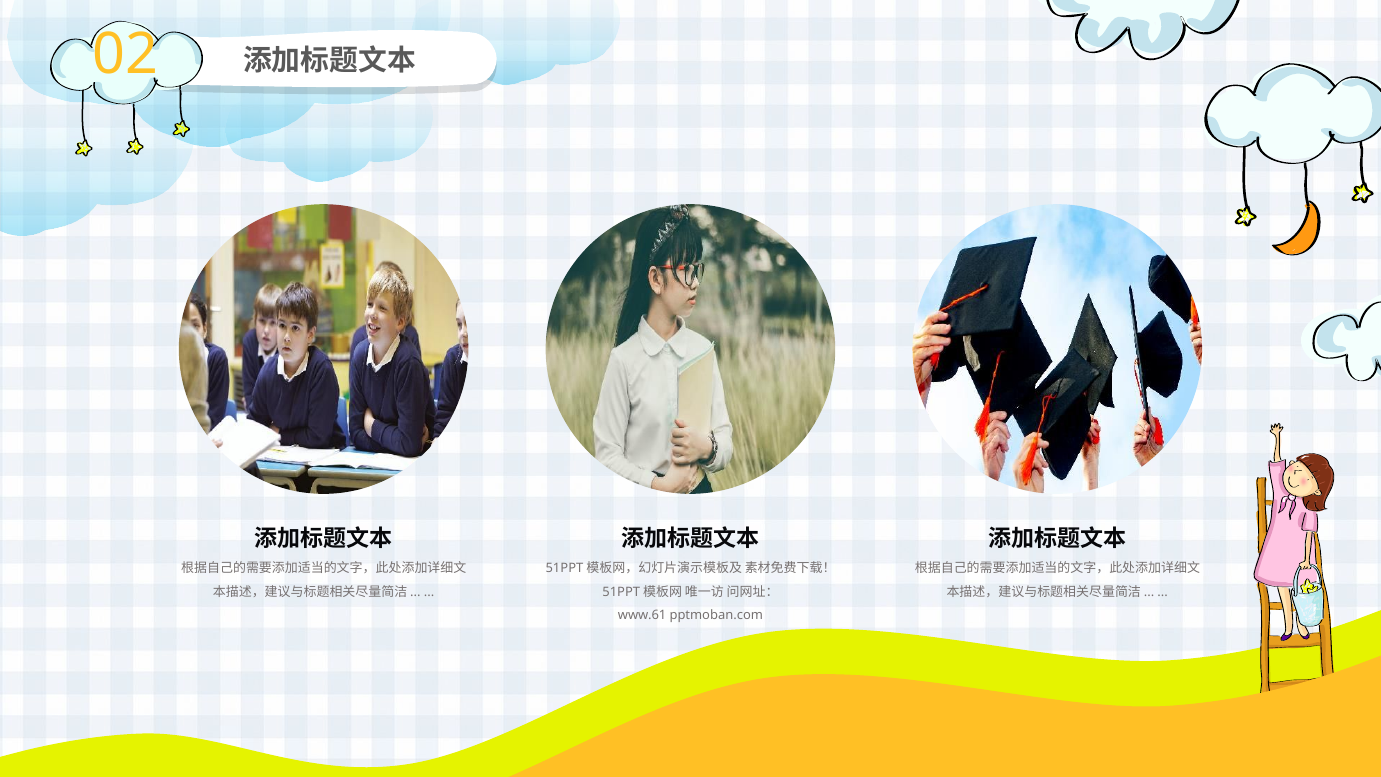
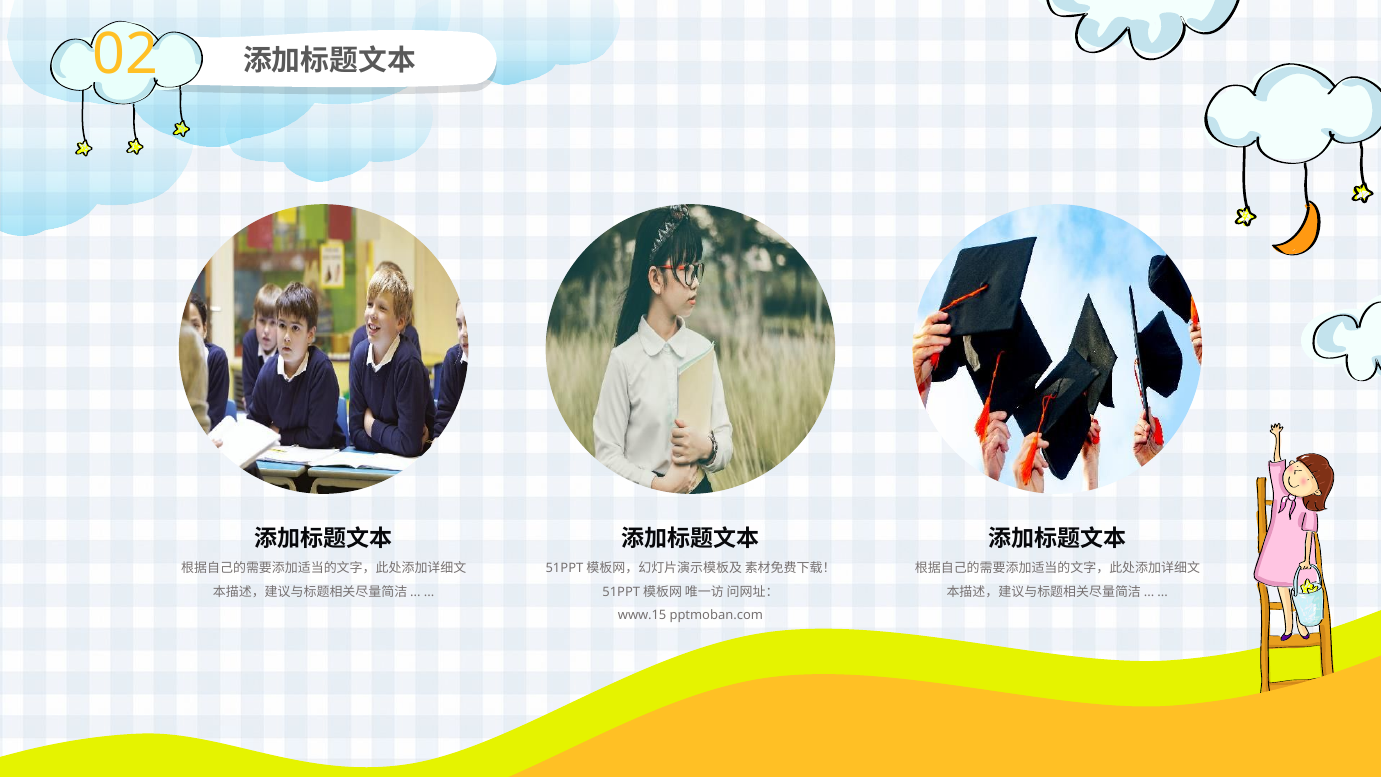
www.61: www.61 -> www.15 (642, 615)
